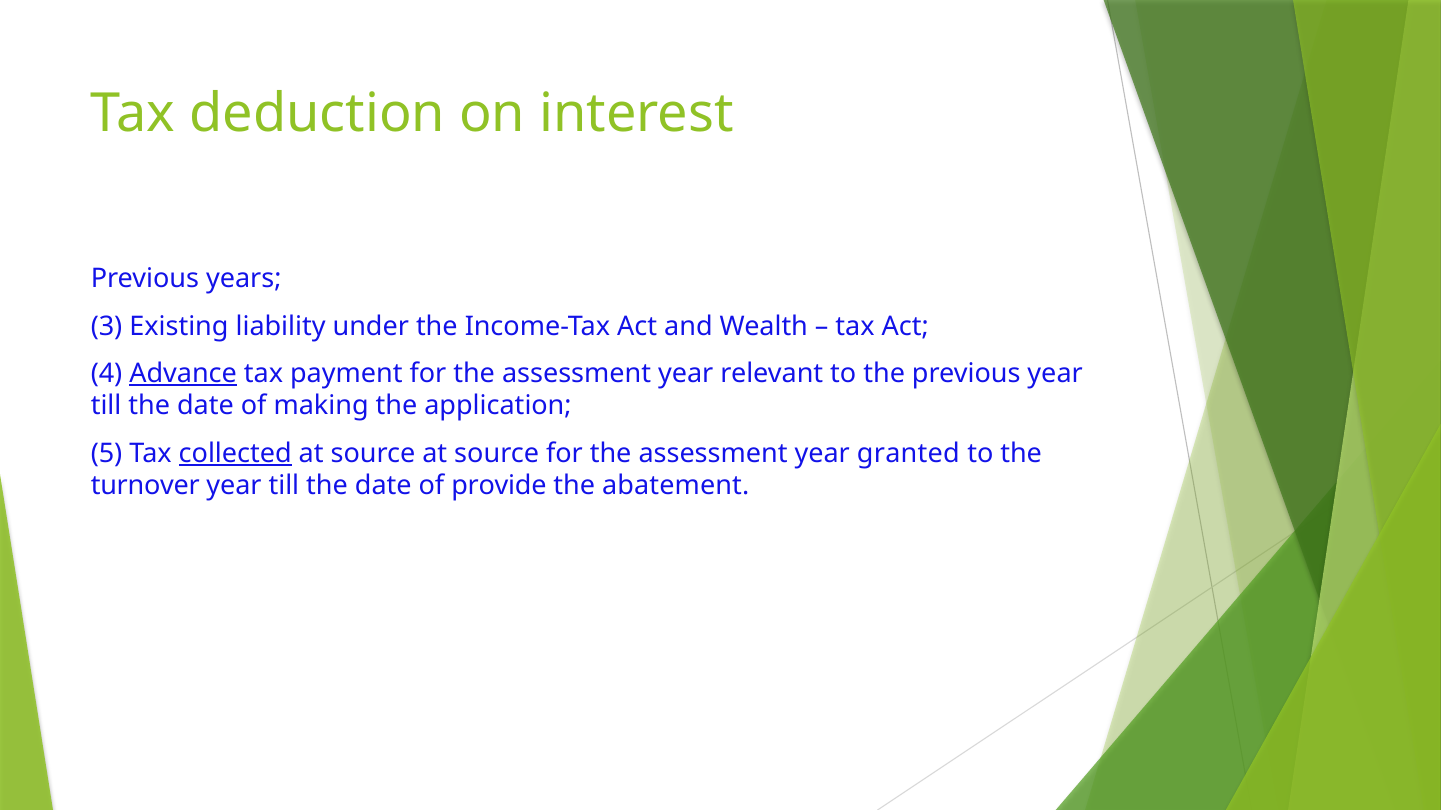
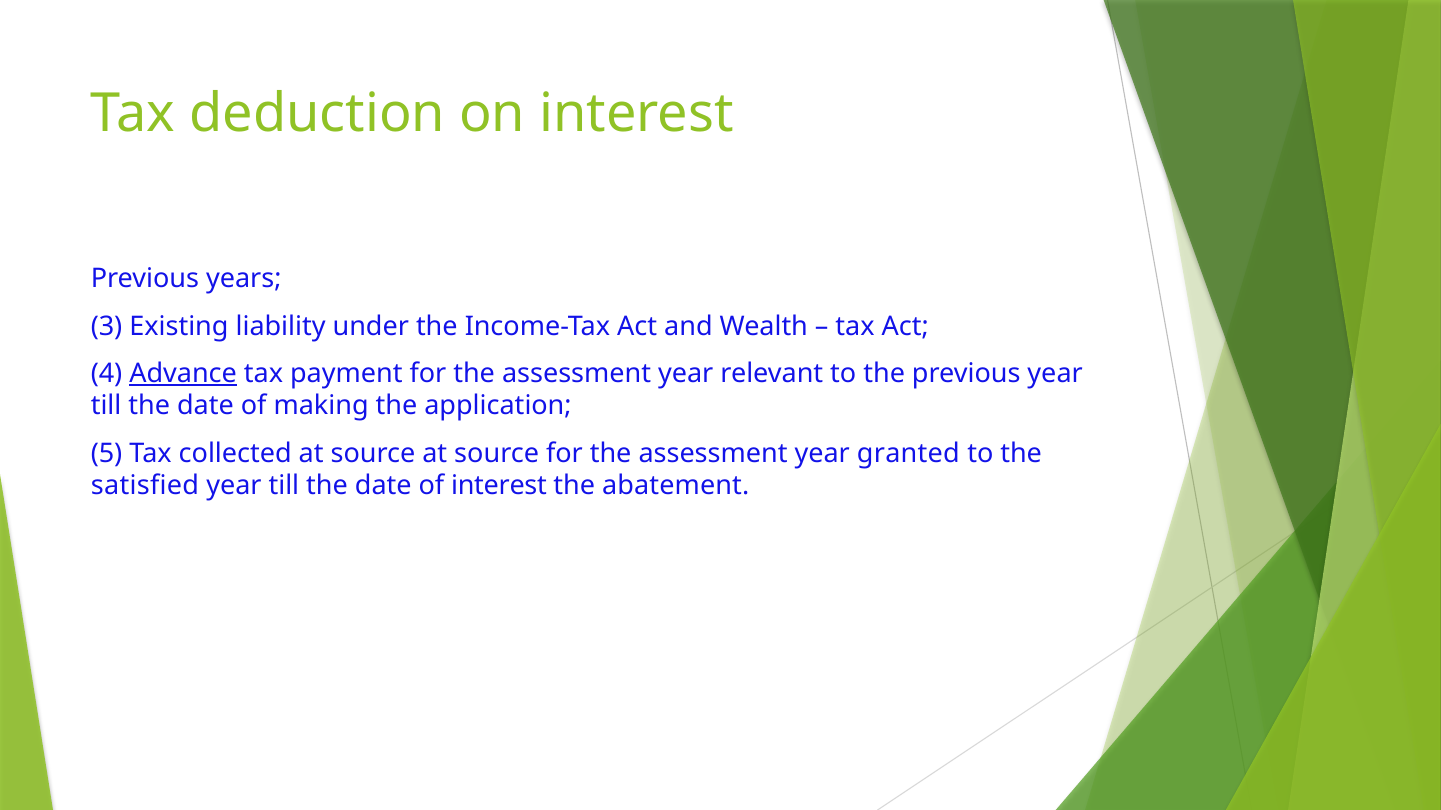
collected underline: present -> none (235, 454)
turnover: turnover -> satisfied (145, 486)
of provide: provide -> interest (499, 486)
